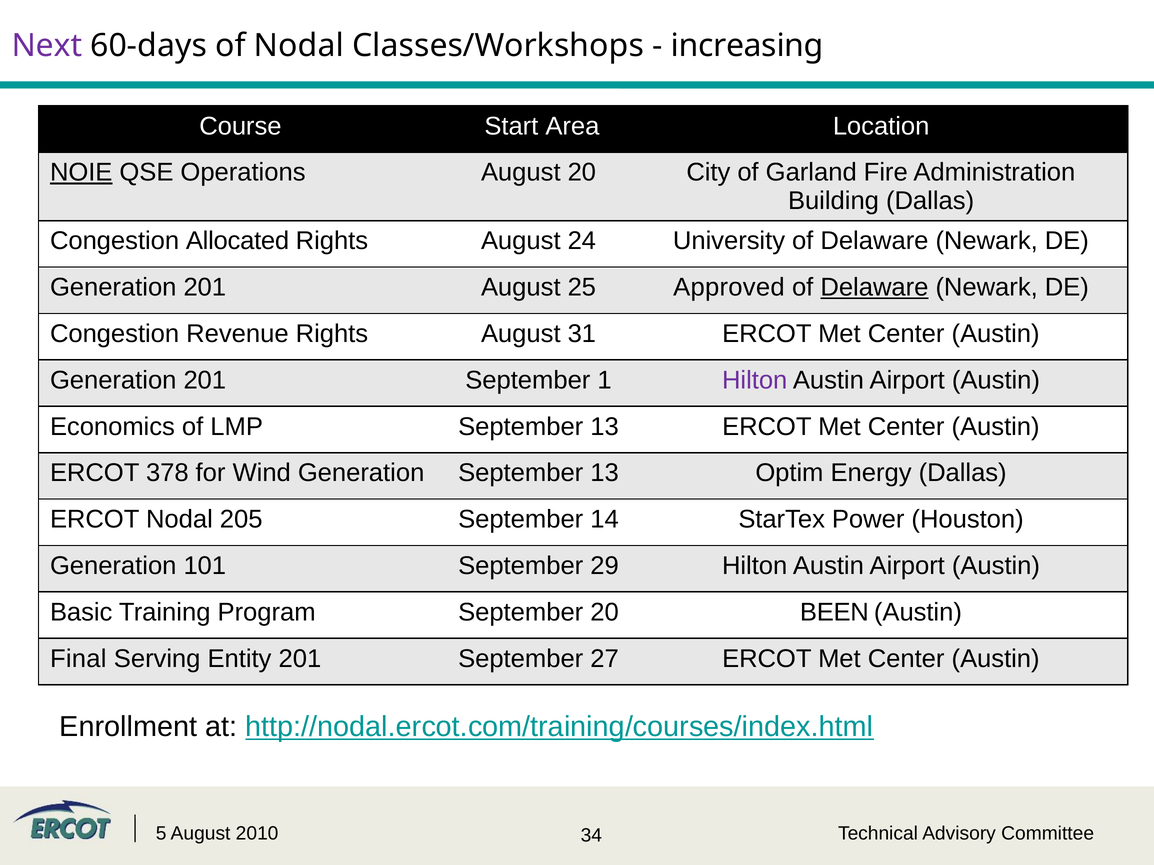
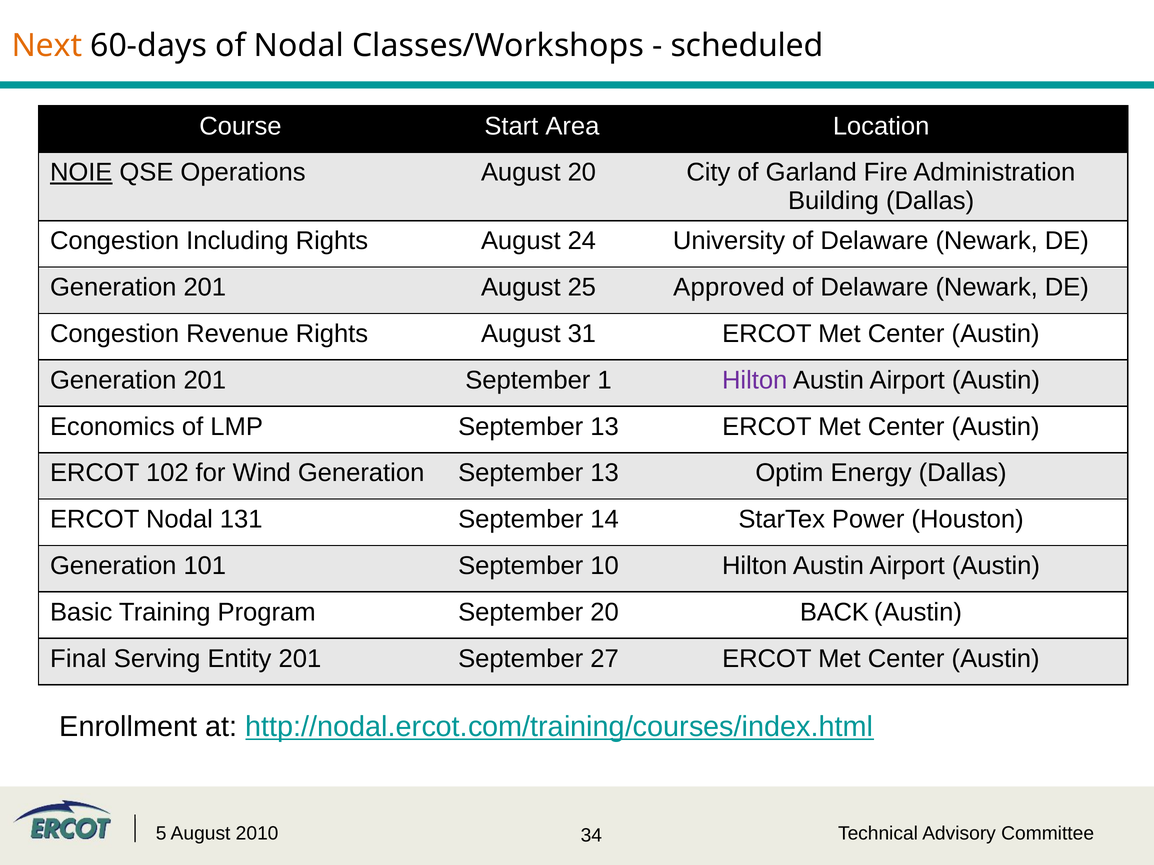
Next colour: purple -> orange (47, 45)
increasing: increasing -> scheduled (747, 45)
Allocated: Allocated -> Including (237, 241)
Delaware underline: present -> none (874, 288)
378: 378 -> 102 (167, 473)
205: 205 -> 131 (241, 520)
29: 29 -> 10 (605, 566)
BEEN: BEEN -> BACK (834, 613)
